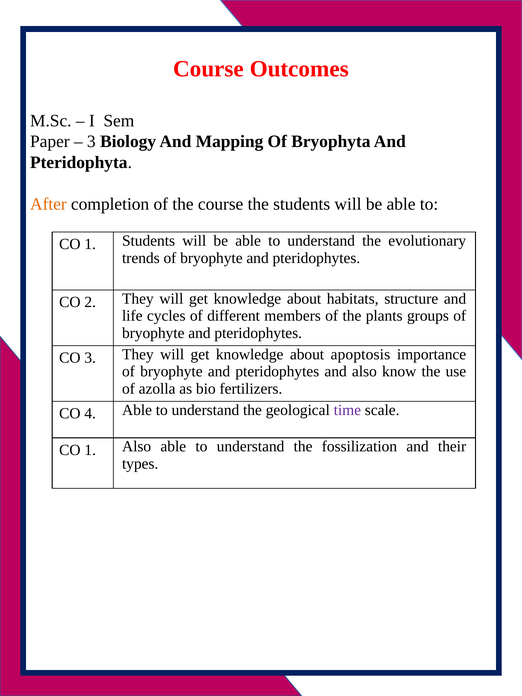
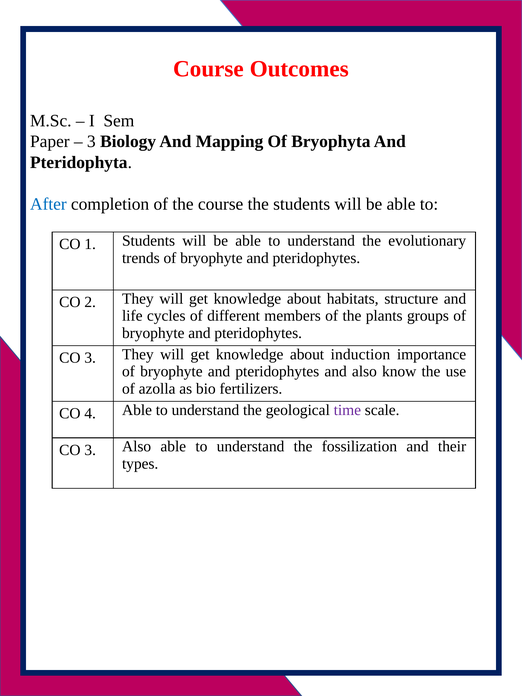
After colour: orange -> blue (48, 204)
apoptosis: apoptosis -> induction (360, 354)
1: 1 -> 3 (90, 450)
